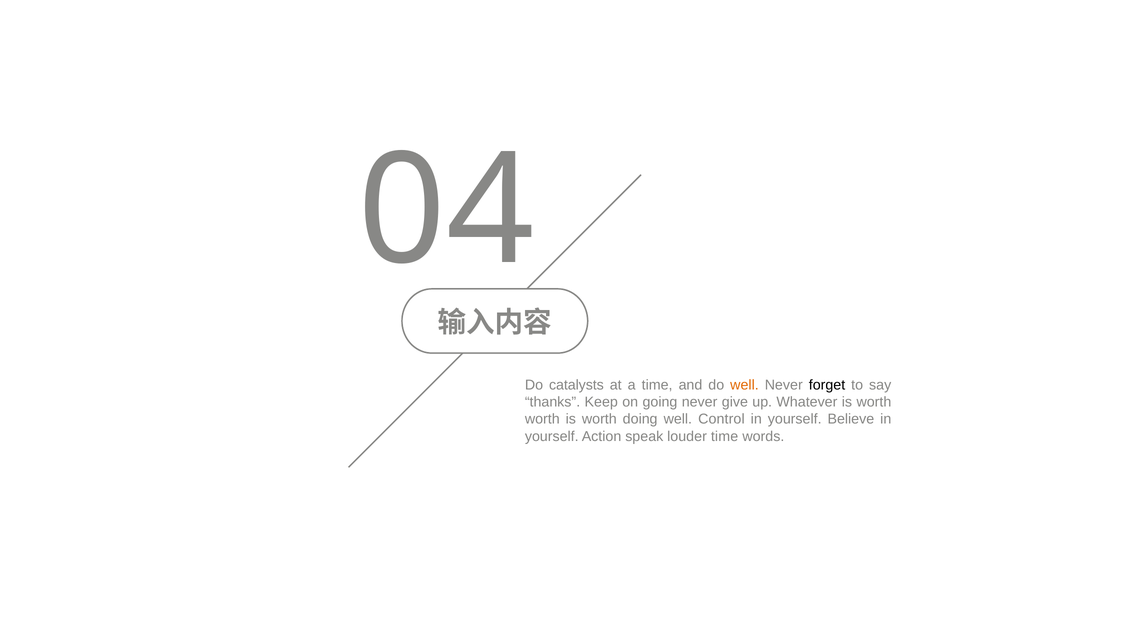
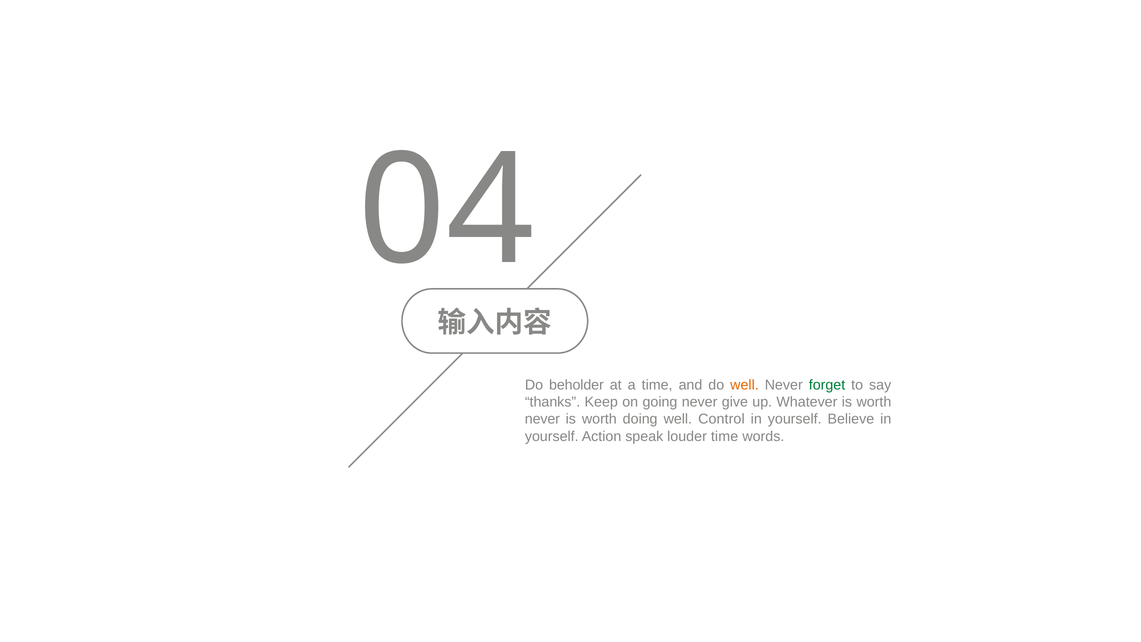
catalysts: catalysts -> beholder (576, 385)
forget colour: black -> green (827, 385)
worth: worth -> never (542, 419)
